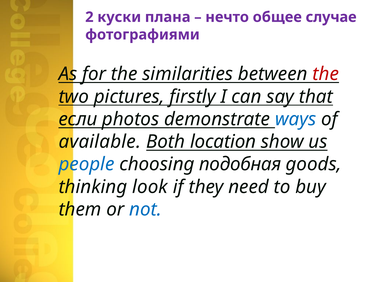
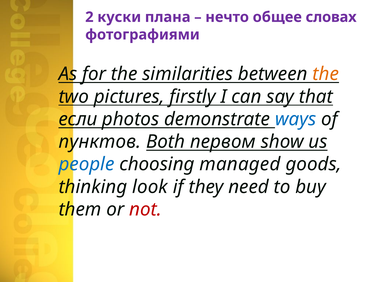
случае: случае -> словах (331, 17)
the colour: red -> orange (326, 74)
available: available -> пунктов (100, 142)
location: location -> первом (223, 142)
подобная: подобная -> managed (240, 164)
not colour: blue -> red (145, 209)
